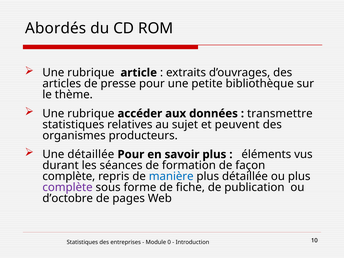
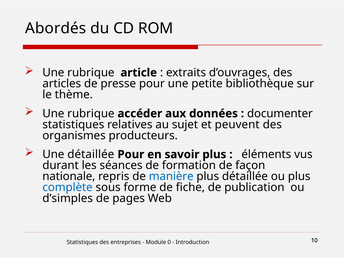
transmettre: transmettre -> documenter (280, 114)
complète: complète -> nationale (69, 176)
complète colour: purple -> blue (68, 187)
d’octobre: d’octobre -> d’simples (68, 198)
